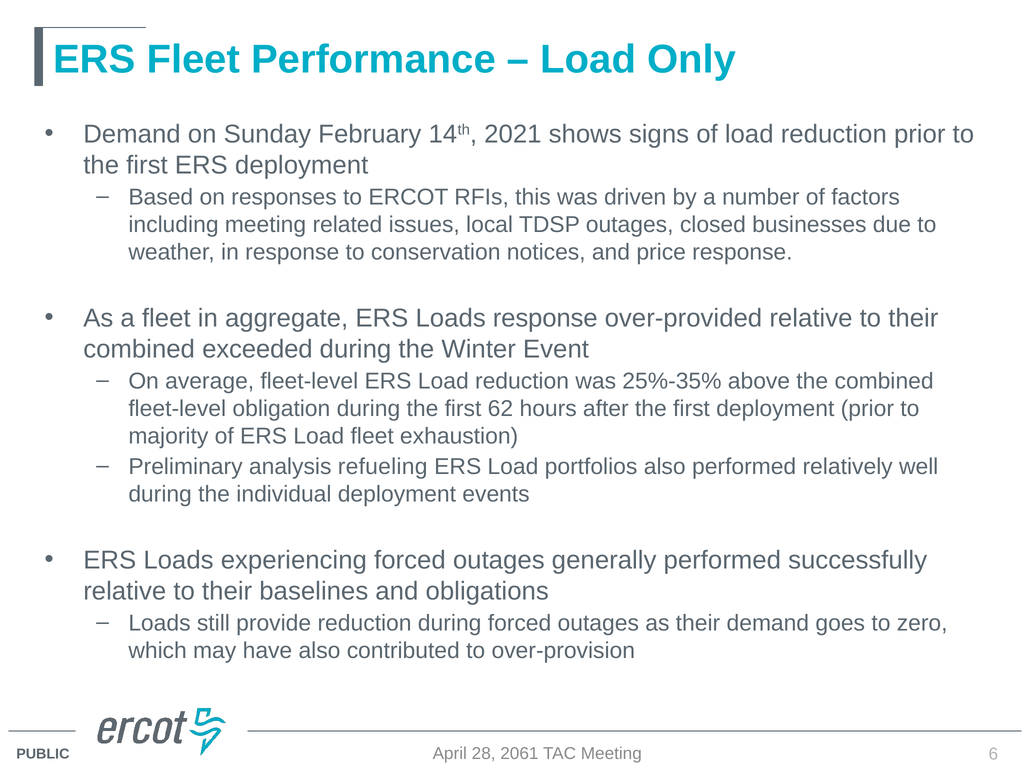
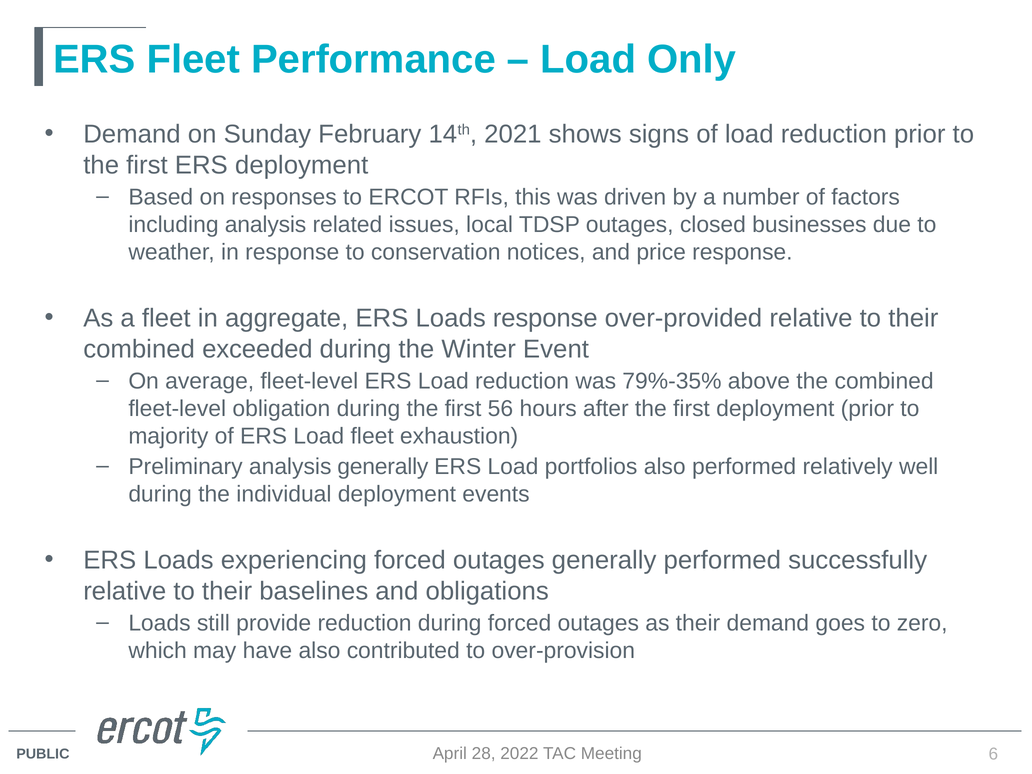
including meeting: meeting -> analysis (266, 225)
25%-35%: 25%-35% -> 79%-35% (672, 381)
62: 62 -> 56 (500, 409)
analysis refueling: refueling -> generally (383, 467)
2061: 2061 -> 2022 (519, 754)
